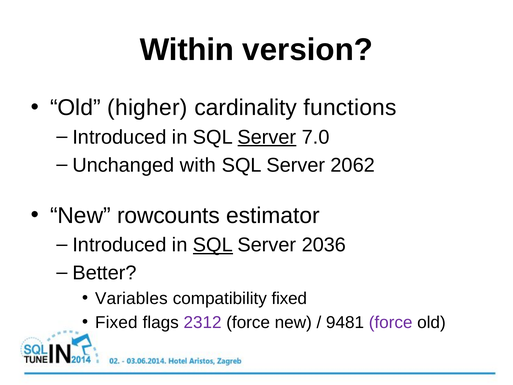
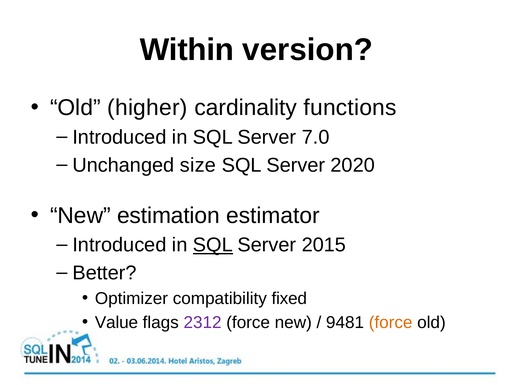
Server underline: present -> none (267, 137)
with: with -> size (198, 165)
2062: 2062 -> 2020 (353, 165)
rowcounts: rowcounts -> estimation (168, 215)
2036: 2036 -> 2015 (324, 245)
Variables: Variables -> Optimizer (131, 298)
Fixed: Fixed -> Value (116, 322)
force colour: purple -> orange (391, 322)
